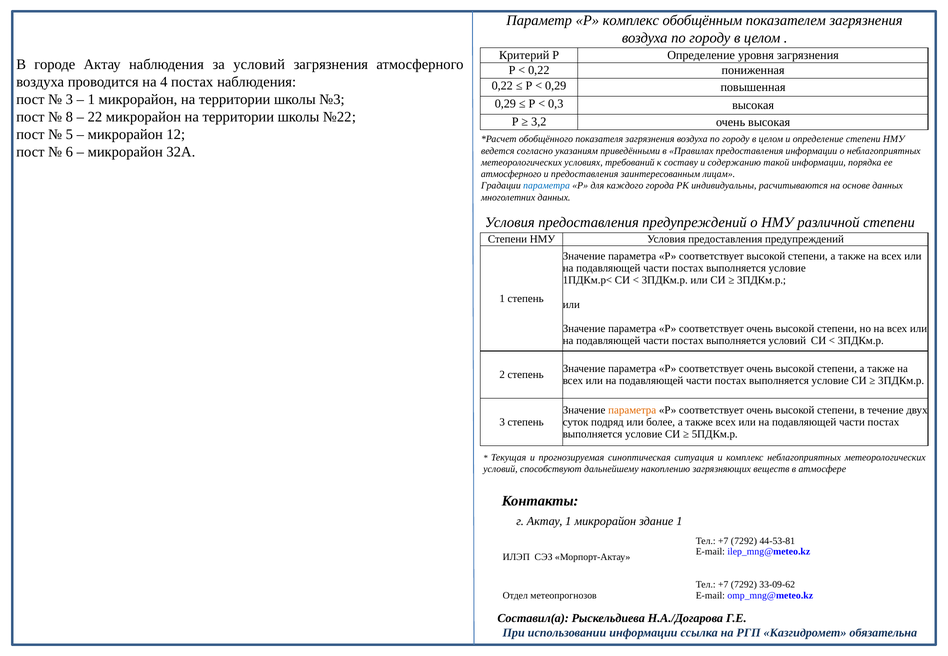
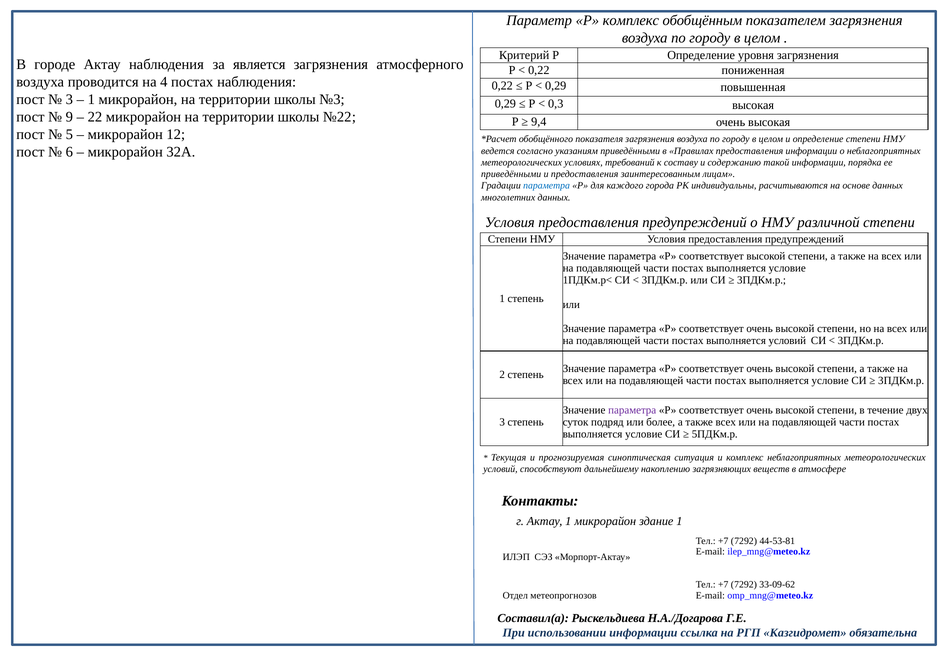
за условий: условий -> является (259, 65)
8: 8 -> 9 (69, 117)
3,2: 3,2 -> 9,4 (539, 122)
атмосферного: атмосферного -> приведёнными (511, 174)
параметра colour: orange -> purple (632, 410)
